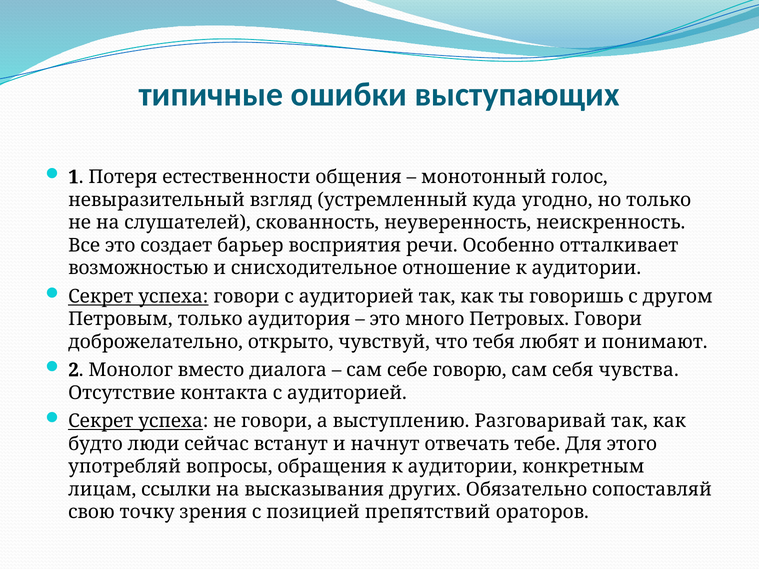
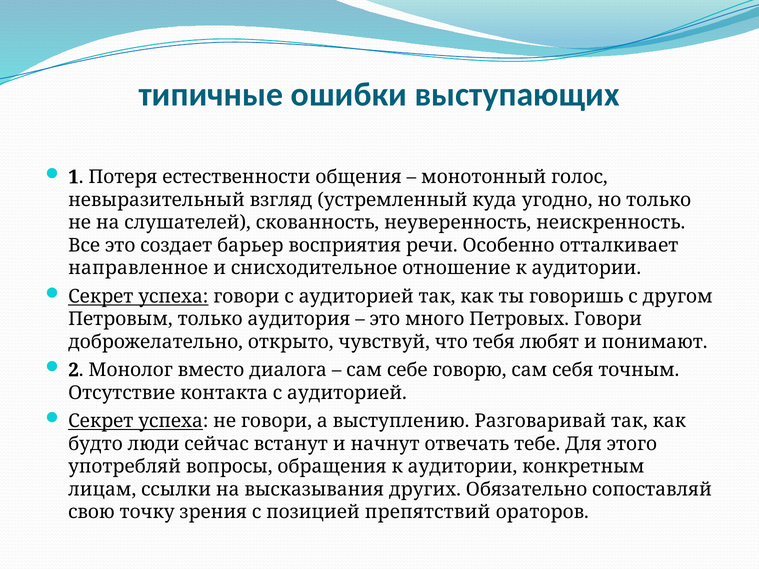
возможностью: возможностью -> направленное (138, 268)
чувства: чувства -> точным (639, 370)
